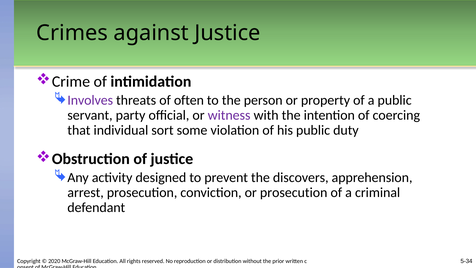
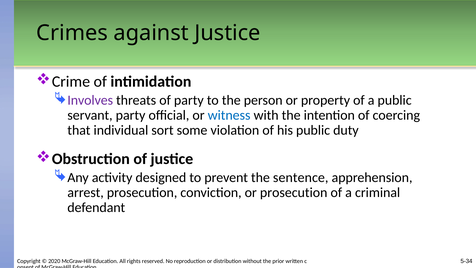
of often: often -> party (189, 100)
witness colour: purple -> blue (229, 115)
discovers: discovers -> sentence (301, 177)
